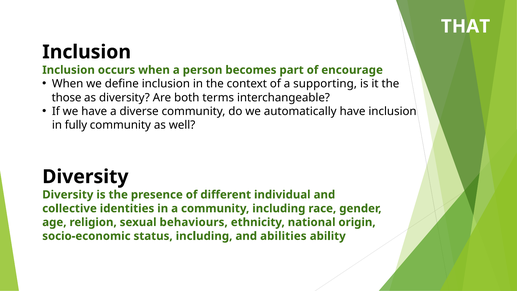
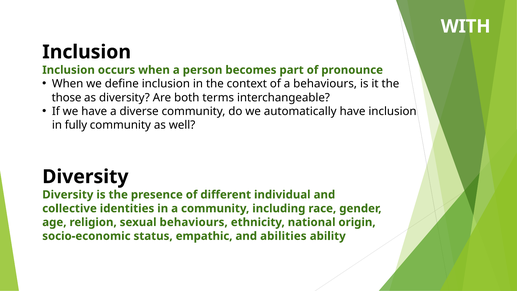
THAT: THAT -> WITH (466, 26)
encourage: encourage -> pronounce (352, 70)
a supporting: supporting -> behaviours (325, 84)
status including: including -> empathic (204, 236)
